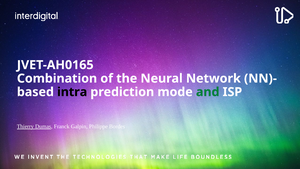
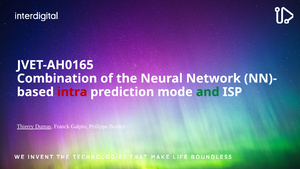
intra colour: black -> red (72, 92)
